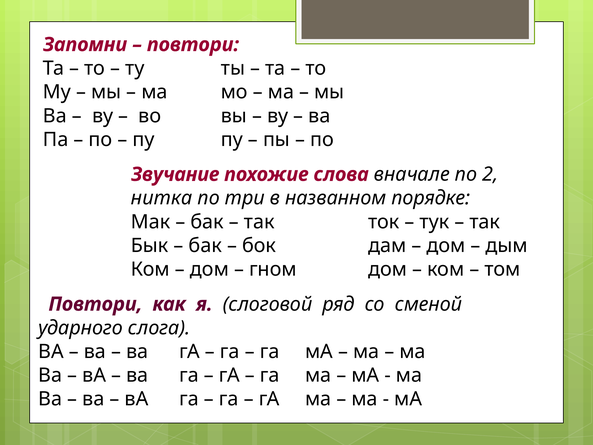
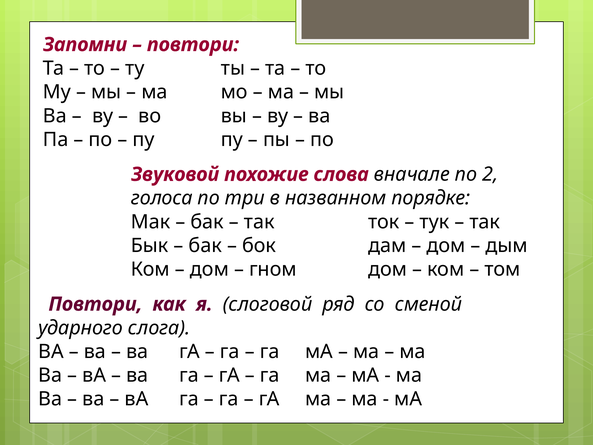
Звучание: Звучание -> Звуковой (175, 174)
нитка: нитка -> голоса (162, 198)
